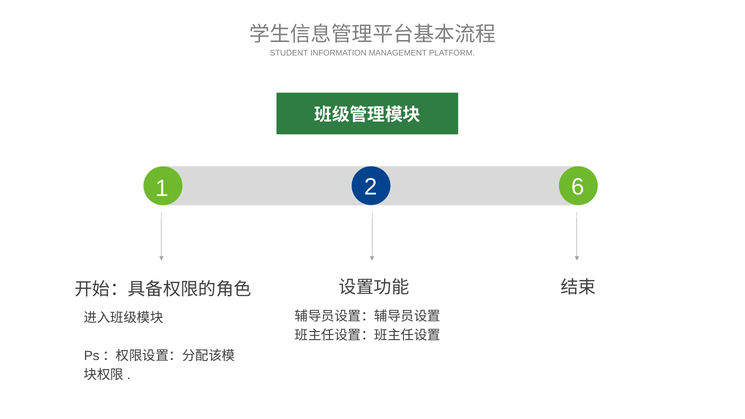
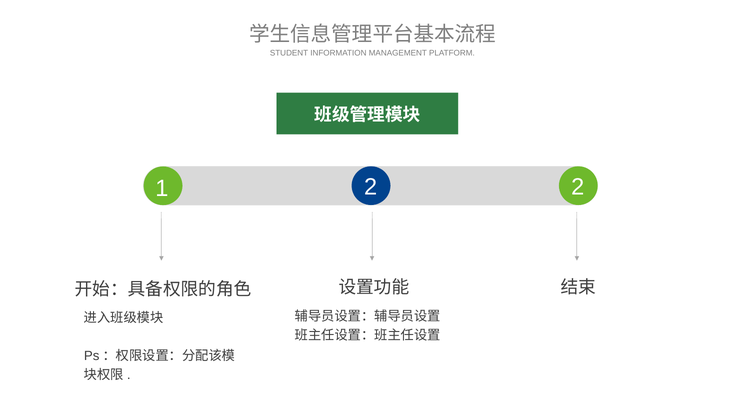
2 6: 6 -> 2 (578, 187)
